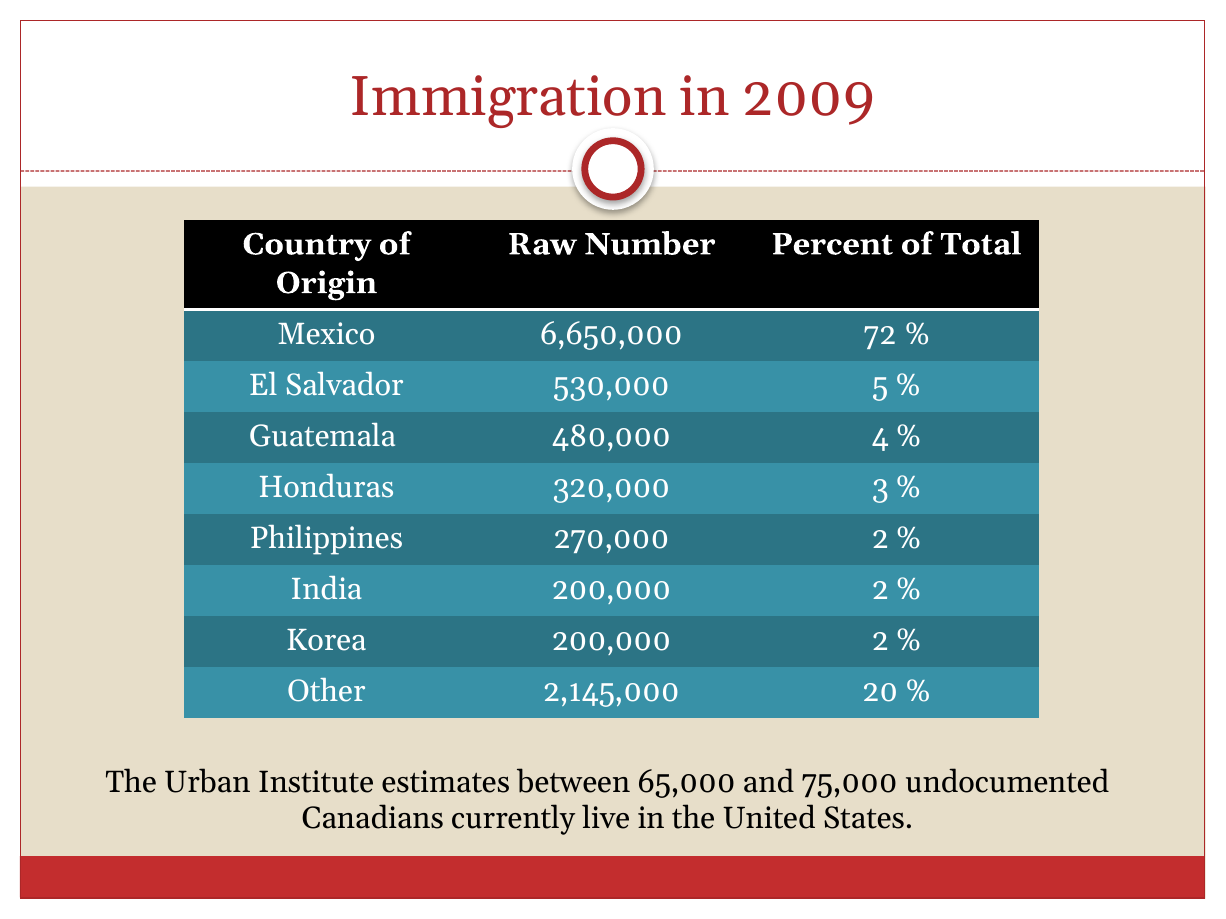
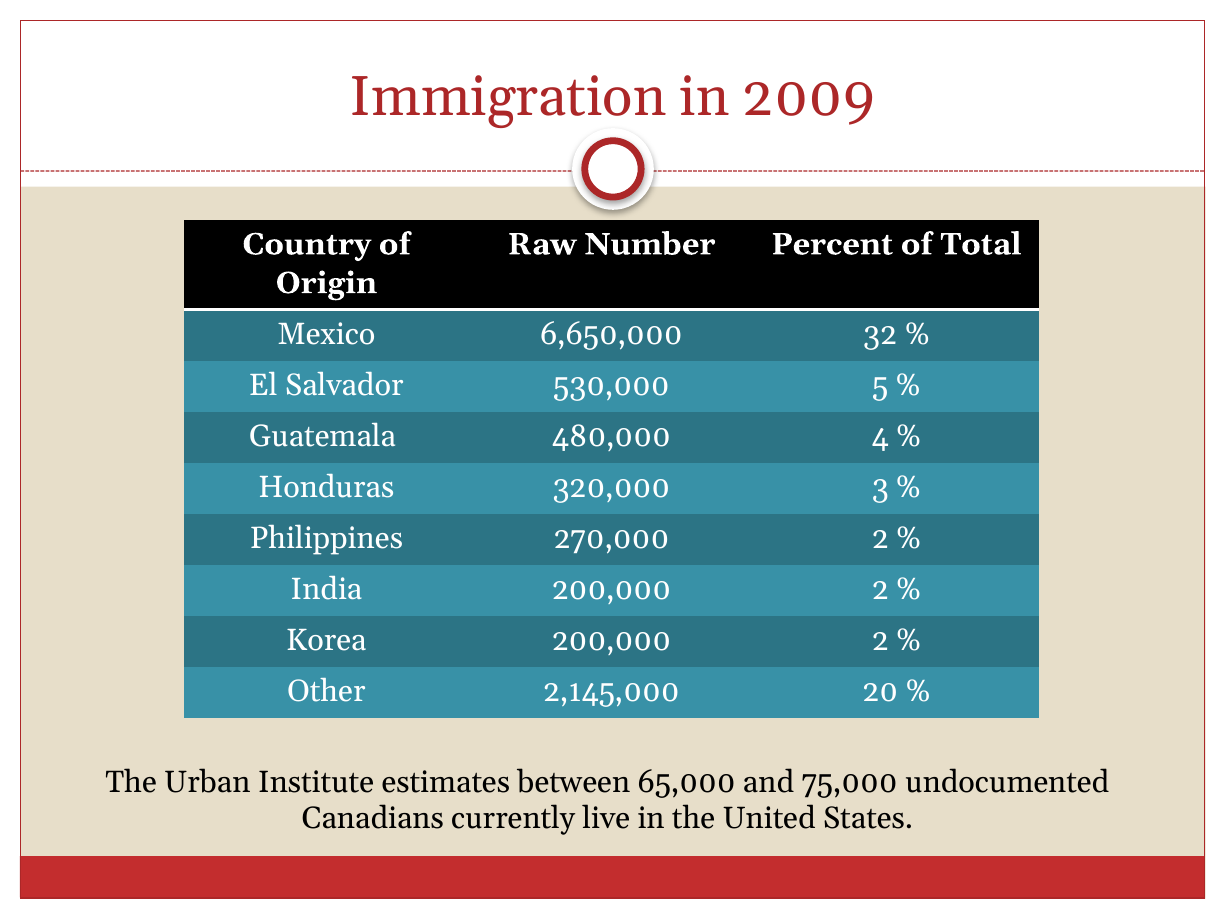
72: 72 -> 32 (880, 334)
